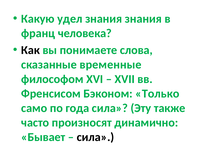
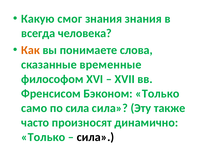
удел: удел -> смог (70, 19)
франц: франц -> всегда (38, 33)
Как colour: black -> orange (30, 50)
по года: года -> сила (77, 108)
Бывает: Бывает -> Только (43, 137)
